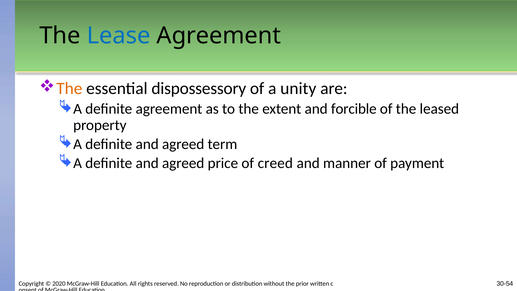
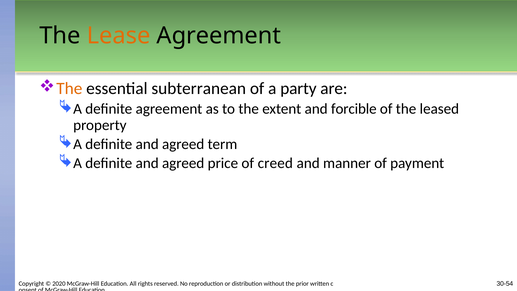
Lease colour: blue -> orange (119, 36)
dispossessory: dispossessory -> subterranean (199, 89)
unity: unity -> party (298, 89)
